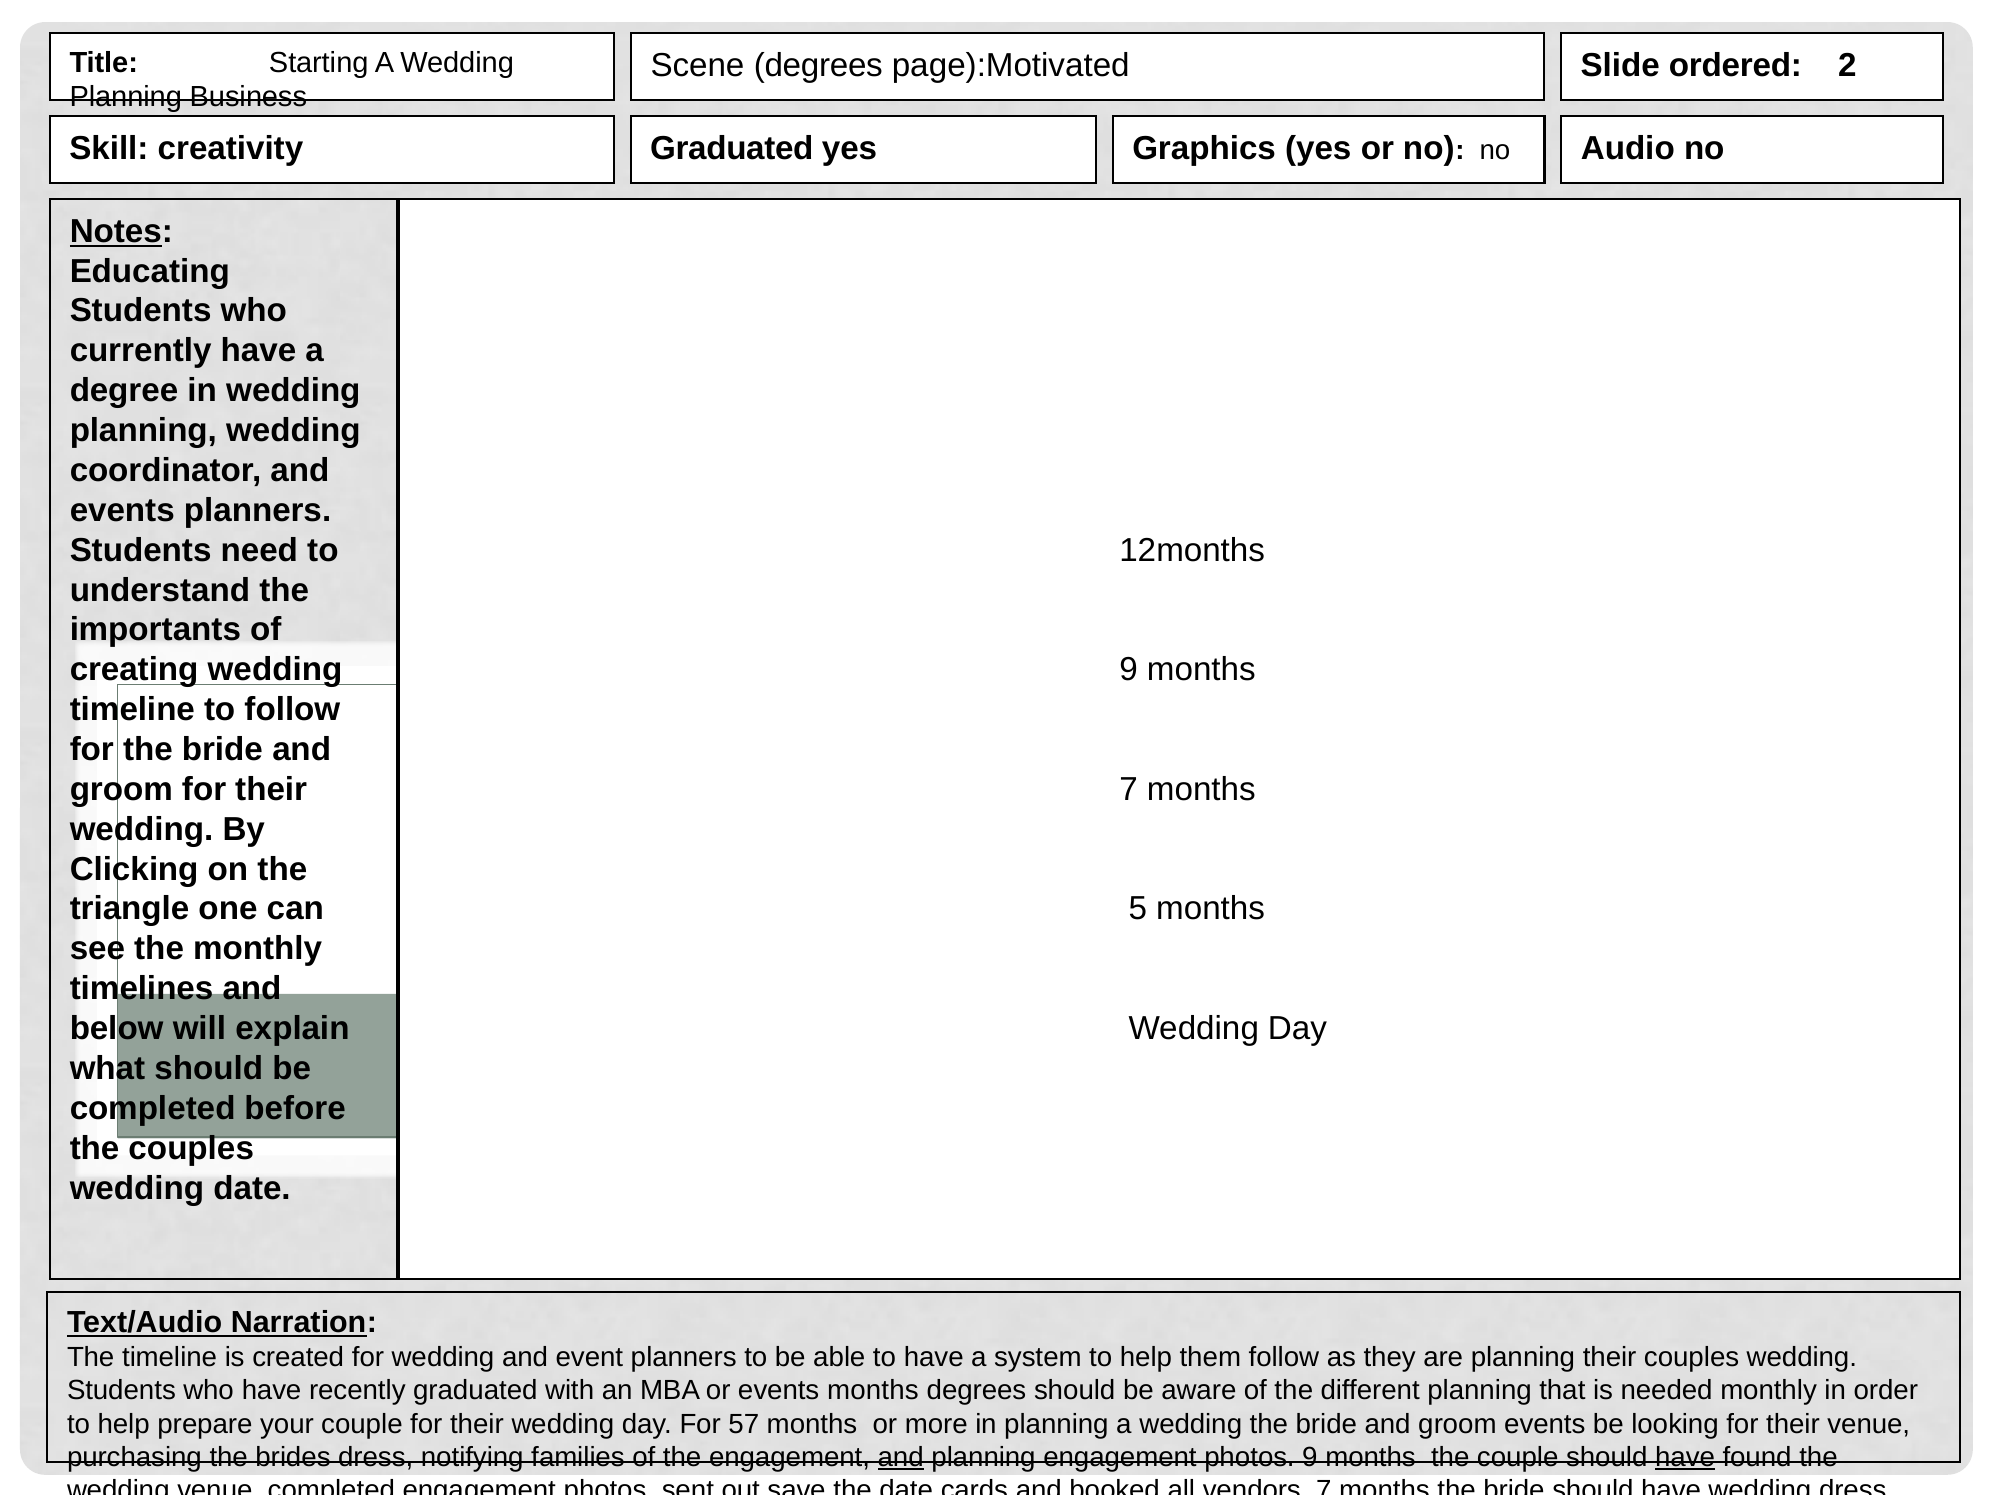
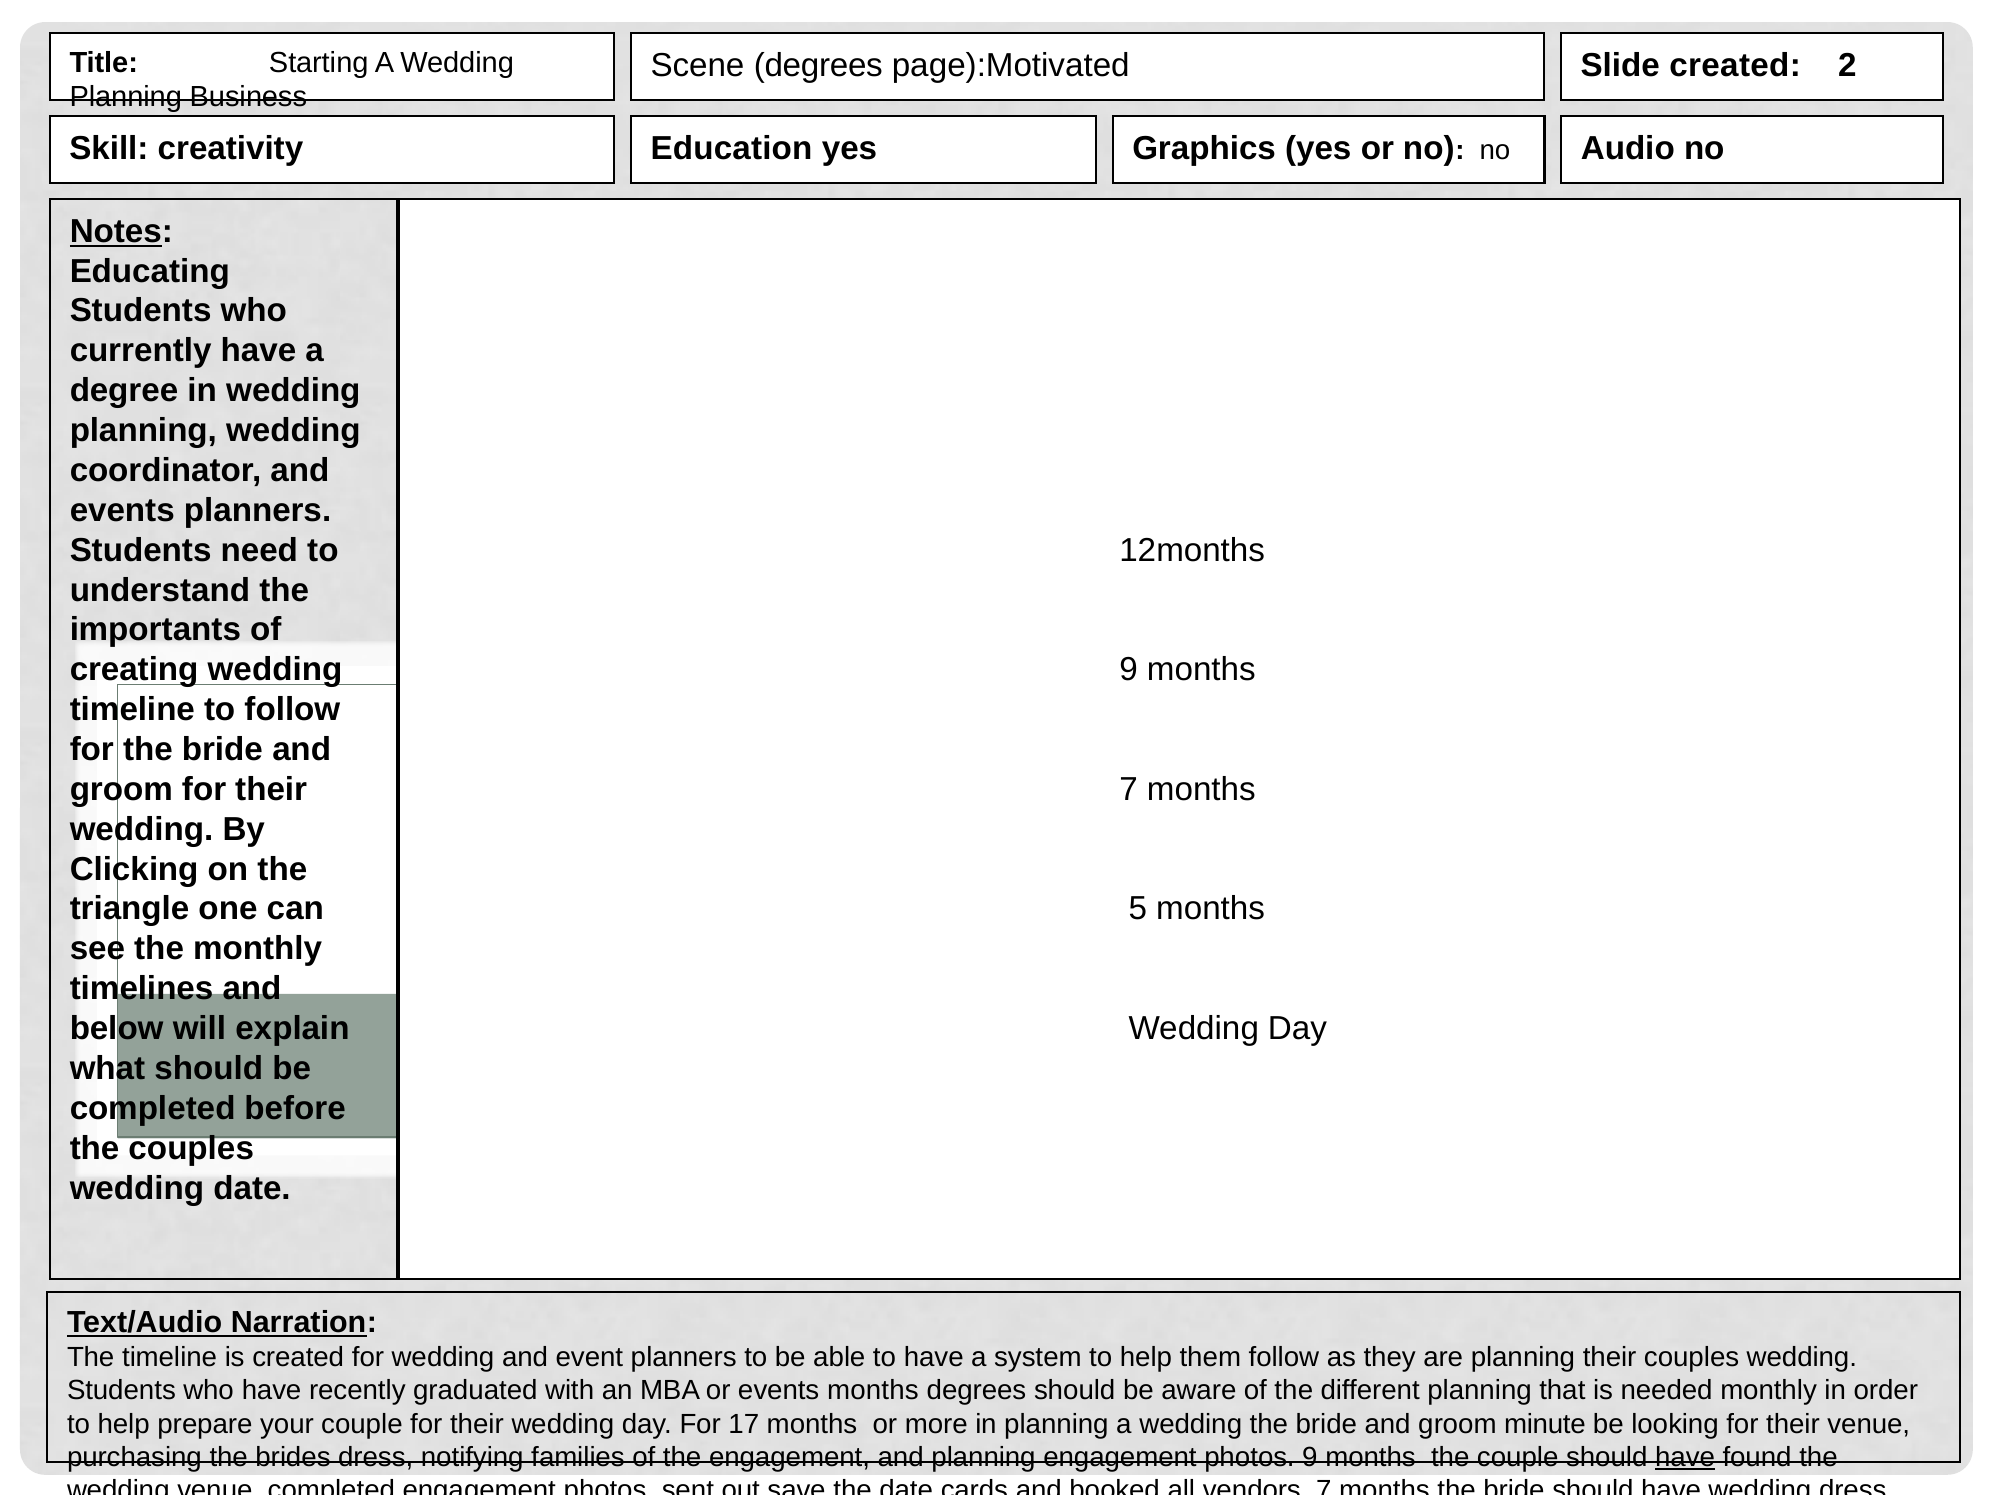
Slide ordered: ordered -> created (1735, 65)
Graduated: Graduated -> Education (732, 148)
57: 57 -> 17 (744, 1424)
groom events: events -> minute (1545, 1424)
and underline: present -> none (901, 1457)
